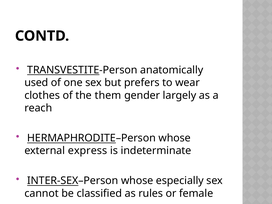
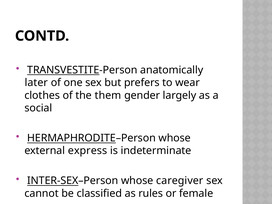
used: used -> later (36, 83)
reach: reach -> social (38, 108)
especially: especially -> caregiver (180, 181)
